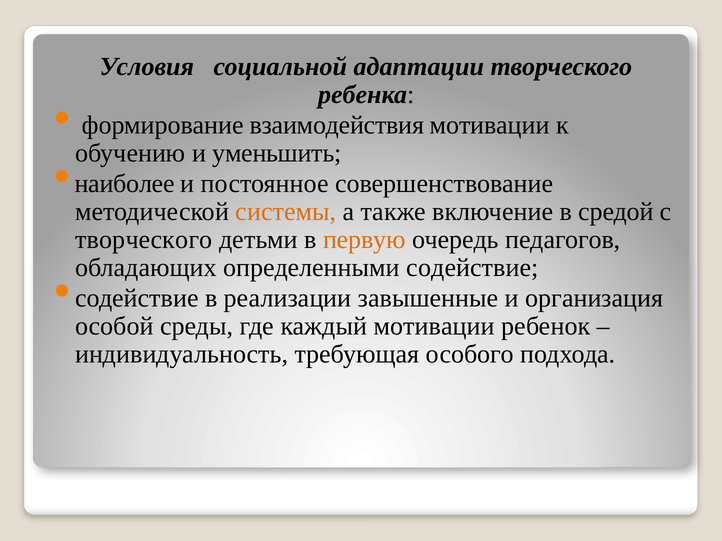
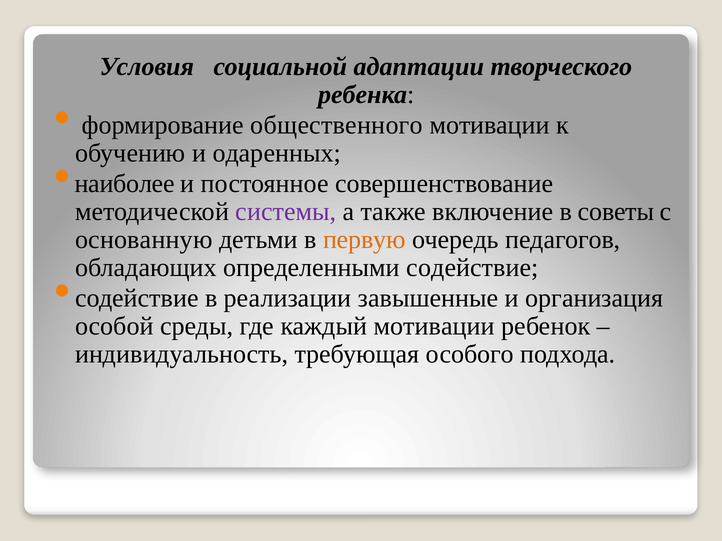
взаимодействия: взаимодействия -> общественного (337, 125)
уменьшить: уменьшить -> одаренных (277, 153)
системы colour: orange -> purple (286, 212)
средой: средой -> советы (616, 212)
творческого: творческого -> основанную (144, 240)
